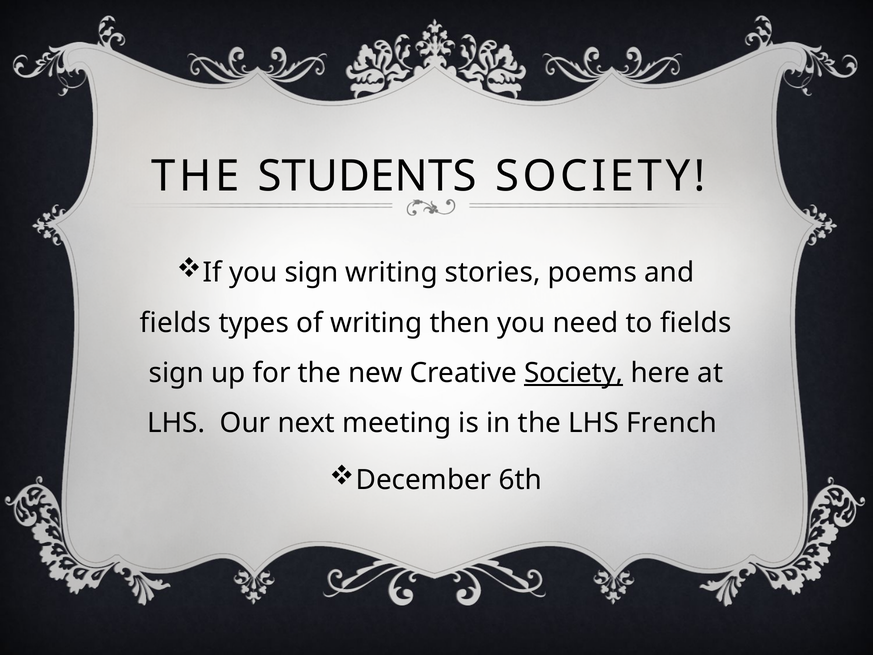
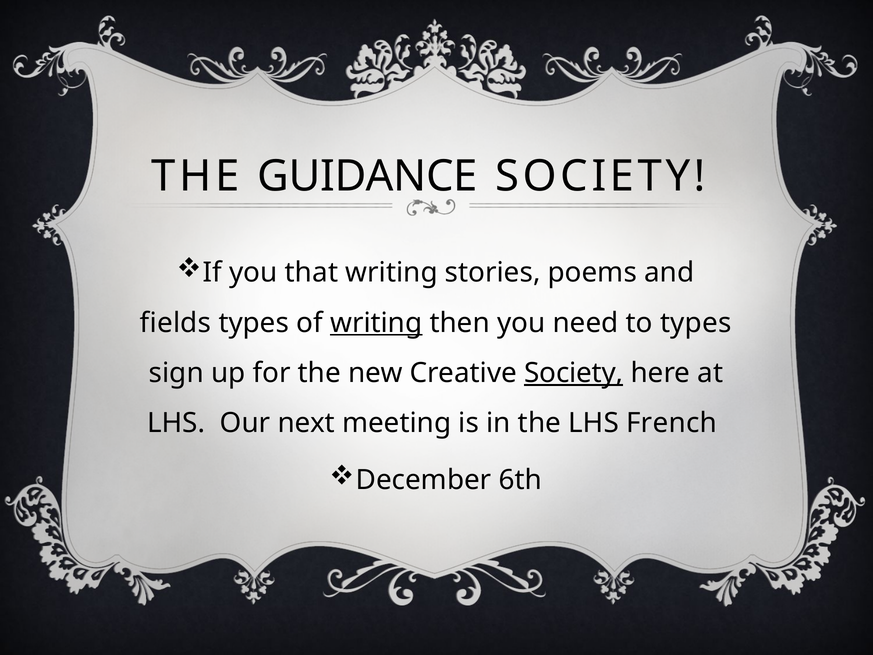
STUDENTS: STUDENTS -> GUIDANCE (367, 176)
you sign: sign -> that (311, 273)
writing underline: none -> present (376, 323)
to fields: fields -> types (696, 323)
